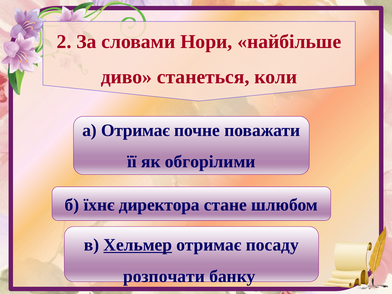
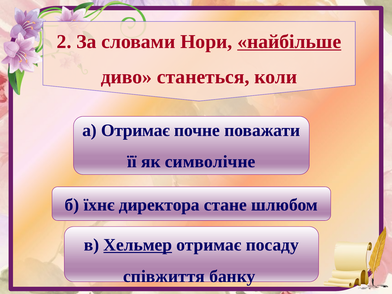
найбільше underline: none -> present (289, 42)
обгорілими: обгорілими -> символічне (210, 162)
розпочати: розпочати -> співжиття (164, 276)
